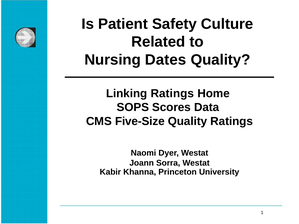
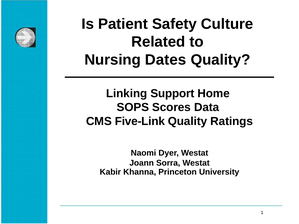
Linking Ratings: Ratings -> Support (172, 94)
Five-Size: Five-Size -> Five-Link (140, 121)
